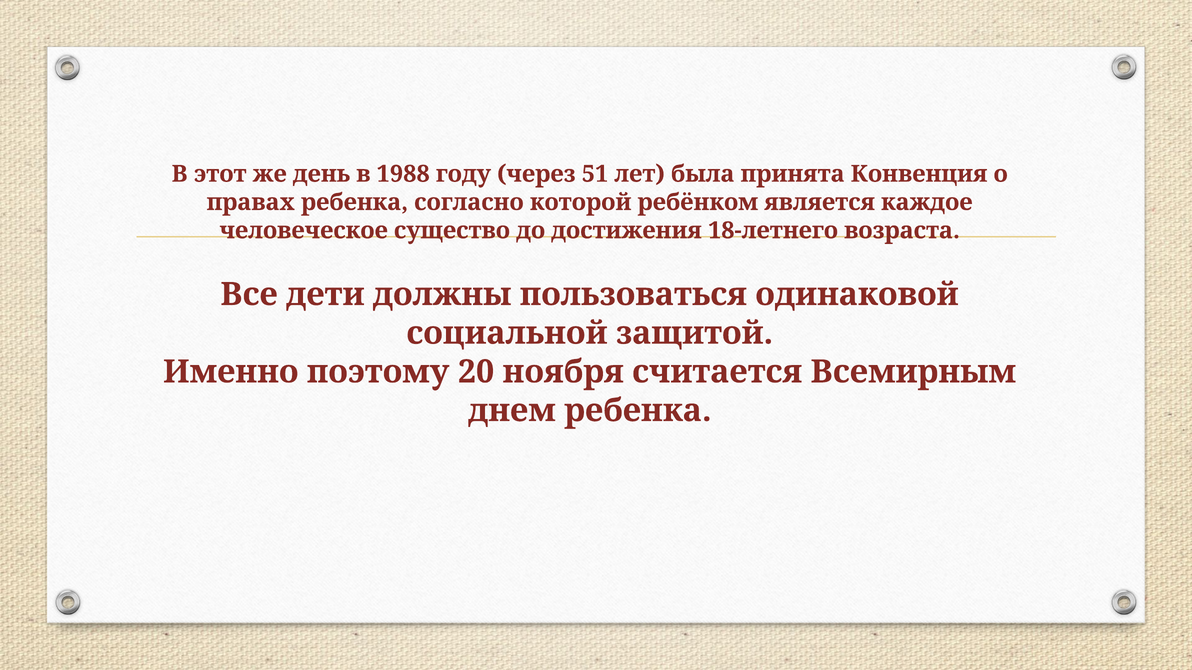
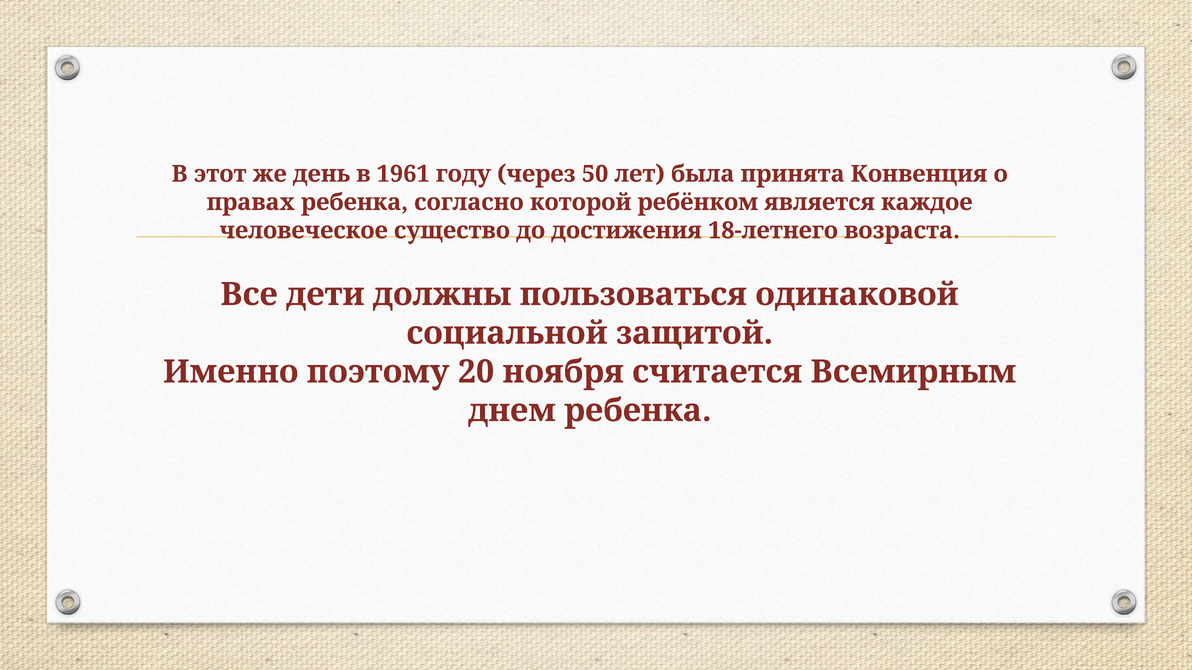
1988: 1988 -> 1961 (403, 174)
51: 51 -> 50 (595, 174)
